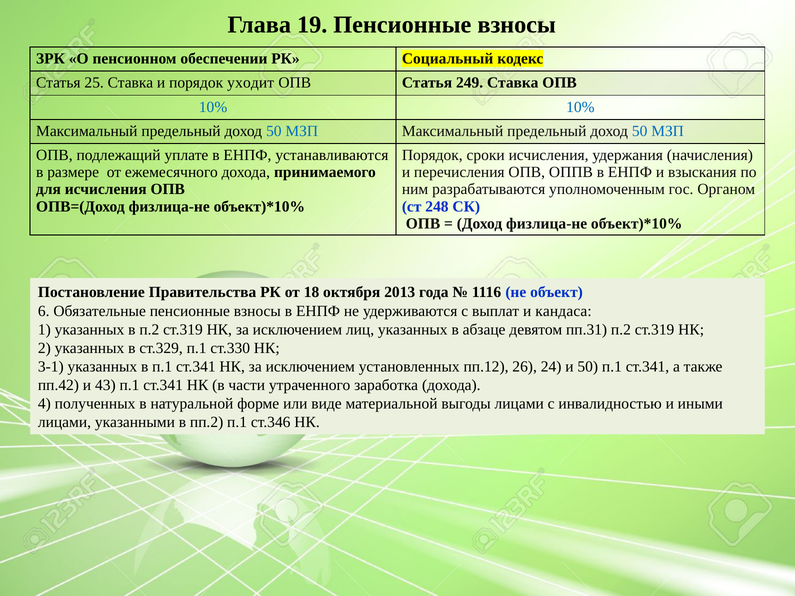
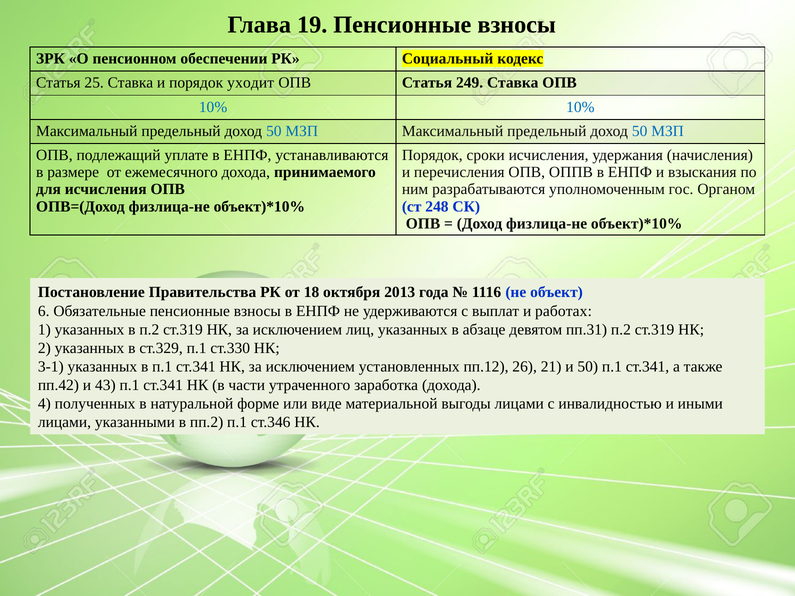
кандаса: кандаса -> работах (563, 311)
24: 24 -> 21 (551, 367)
